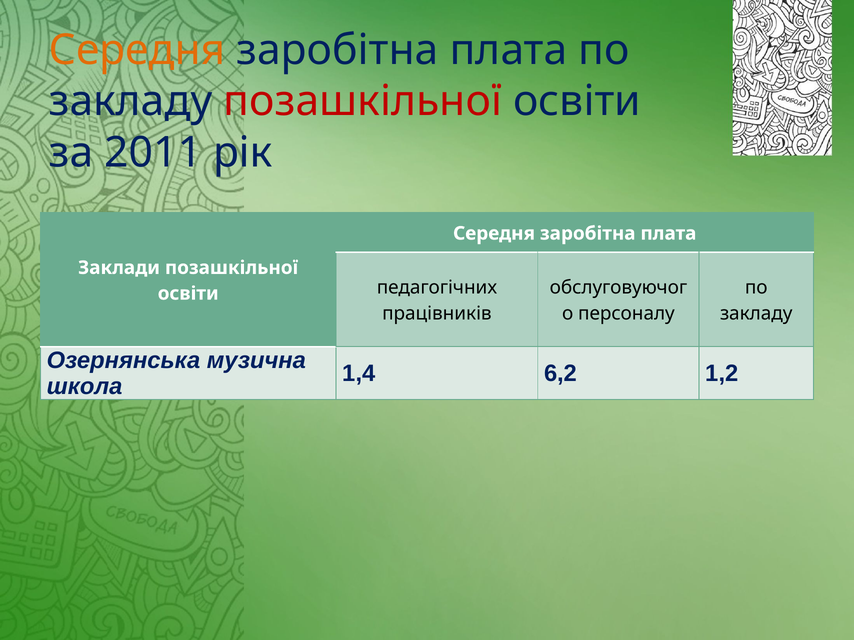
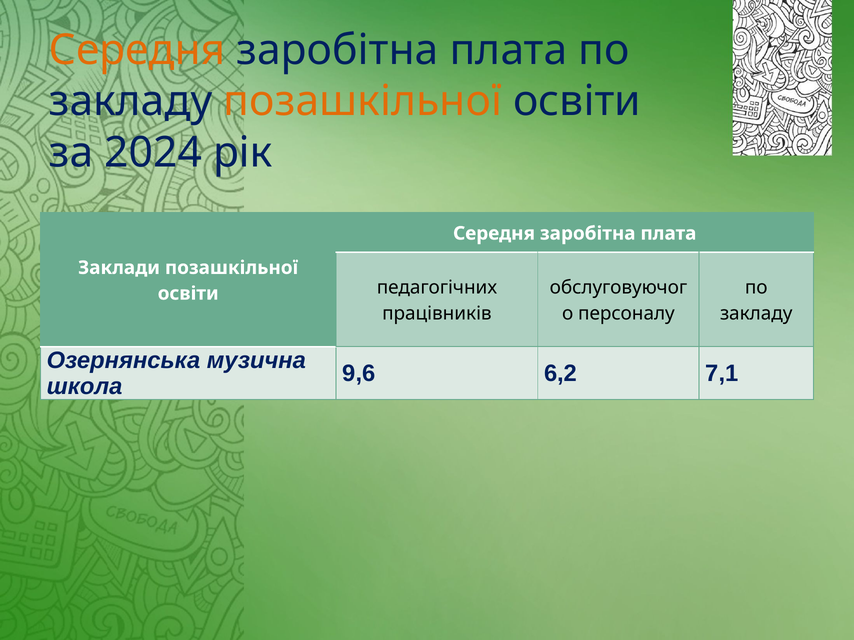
позашкільної colour: red -> orange (363, 101)
2011: 2011 -> 2024 (153, 153)
1,4: 1,4 -> 9,6 (359, 374)
1,2: 1,2 -> 7,1 (722, 374)
